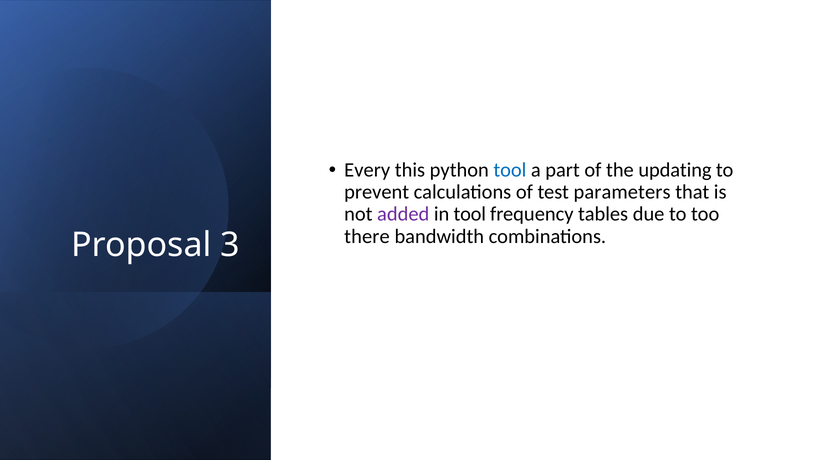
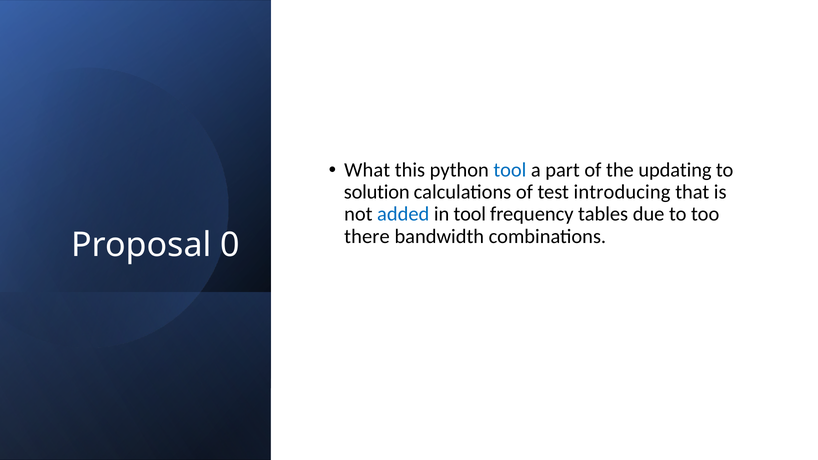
Every: Every -> What (367, 170)
prevent: prevent -> solution (377, 192)
parameters: parameters -> introducing (622, 192)
added colour: purple -> blue (403, 214)
3: 3 -> 0 (230, 245)
